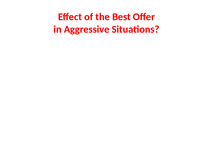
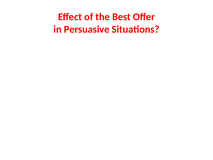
Aggressive: Aggressive -> Persuasive (87, 29)
